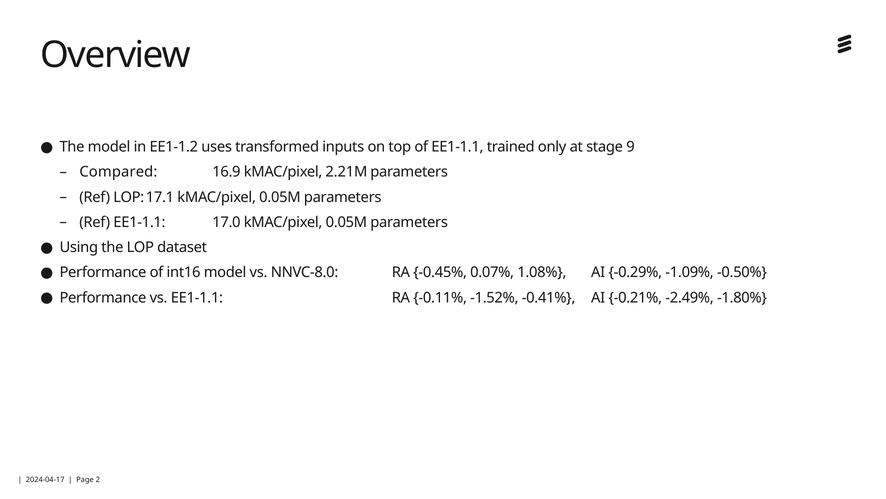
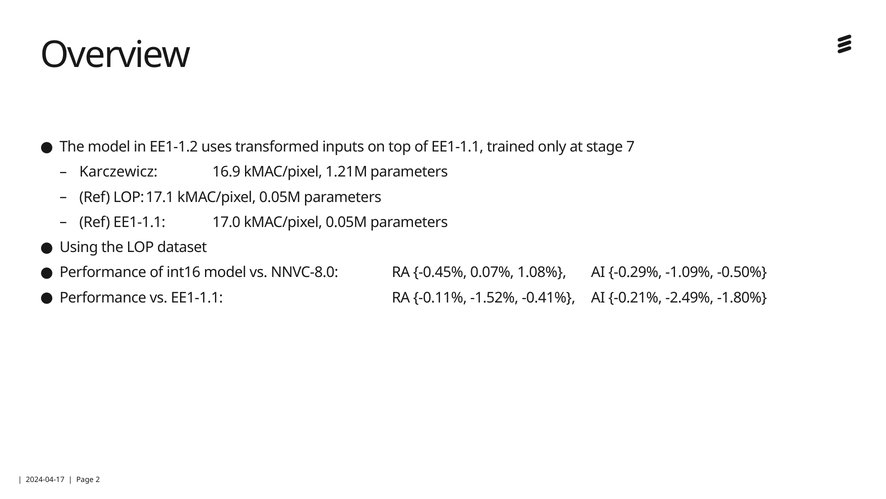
9: 9 -> 7 (630, 147)
Compared: Compared -> Karczewicz (119, 172)
2.21M: 2.21M -> 1.21M (346, 172)
